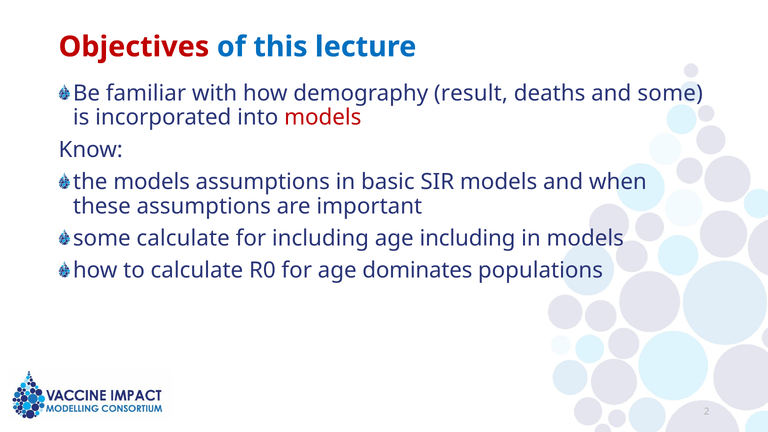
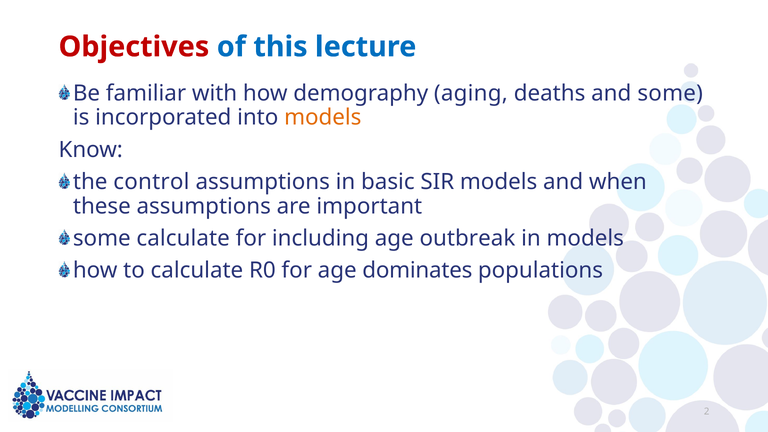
result: result -> aging (471, 93)
models colour: red -> orange (323, 118)
the models: models -> control (151, 182)
age including: including -> outbreak (467, 238)
